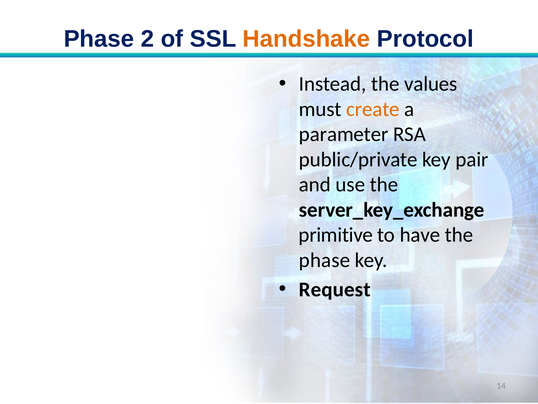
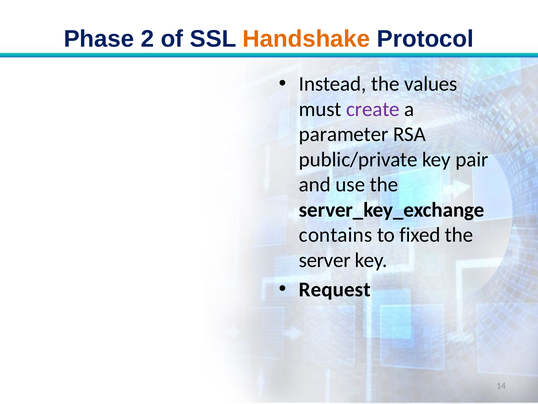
create colour: orange -> purple (373, 109)
primitive: primitive -> contains (336, 235)
have: have -> fixed (420, 235)
phase: phase -> server (325, 260)
